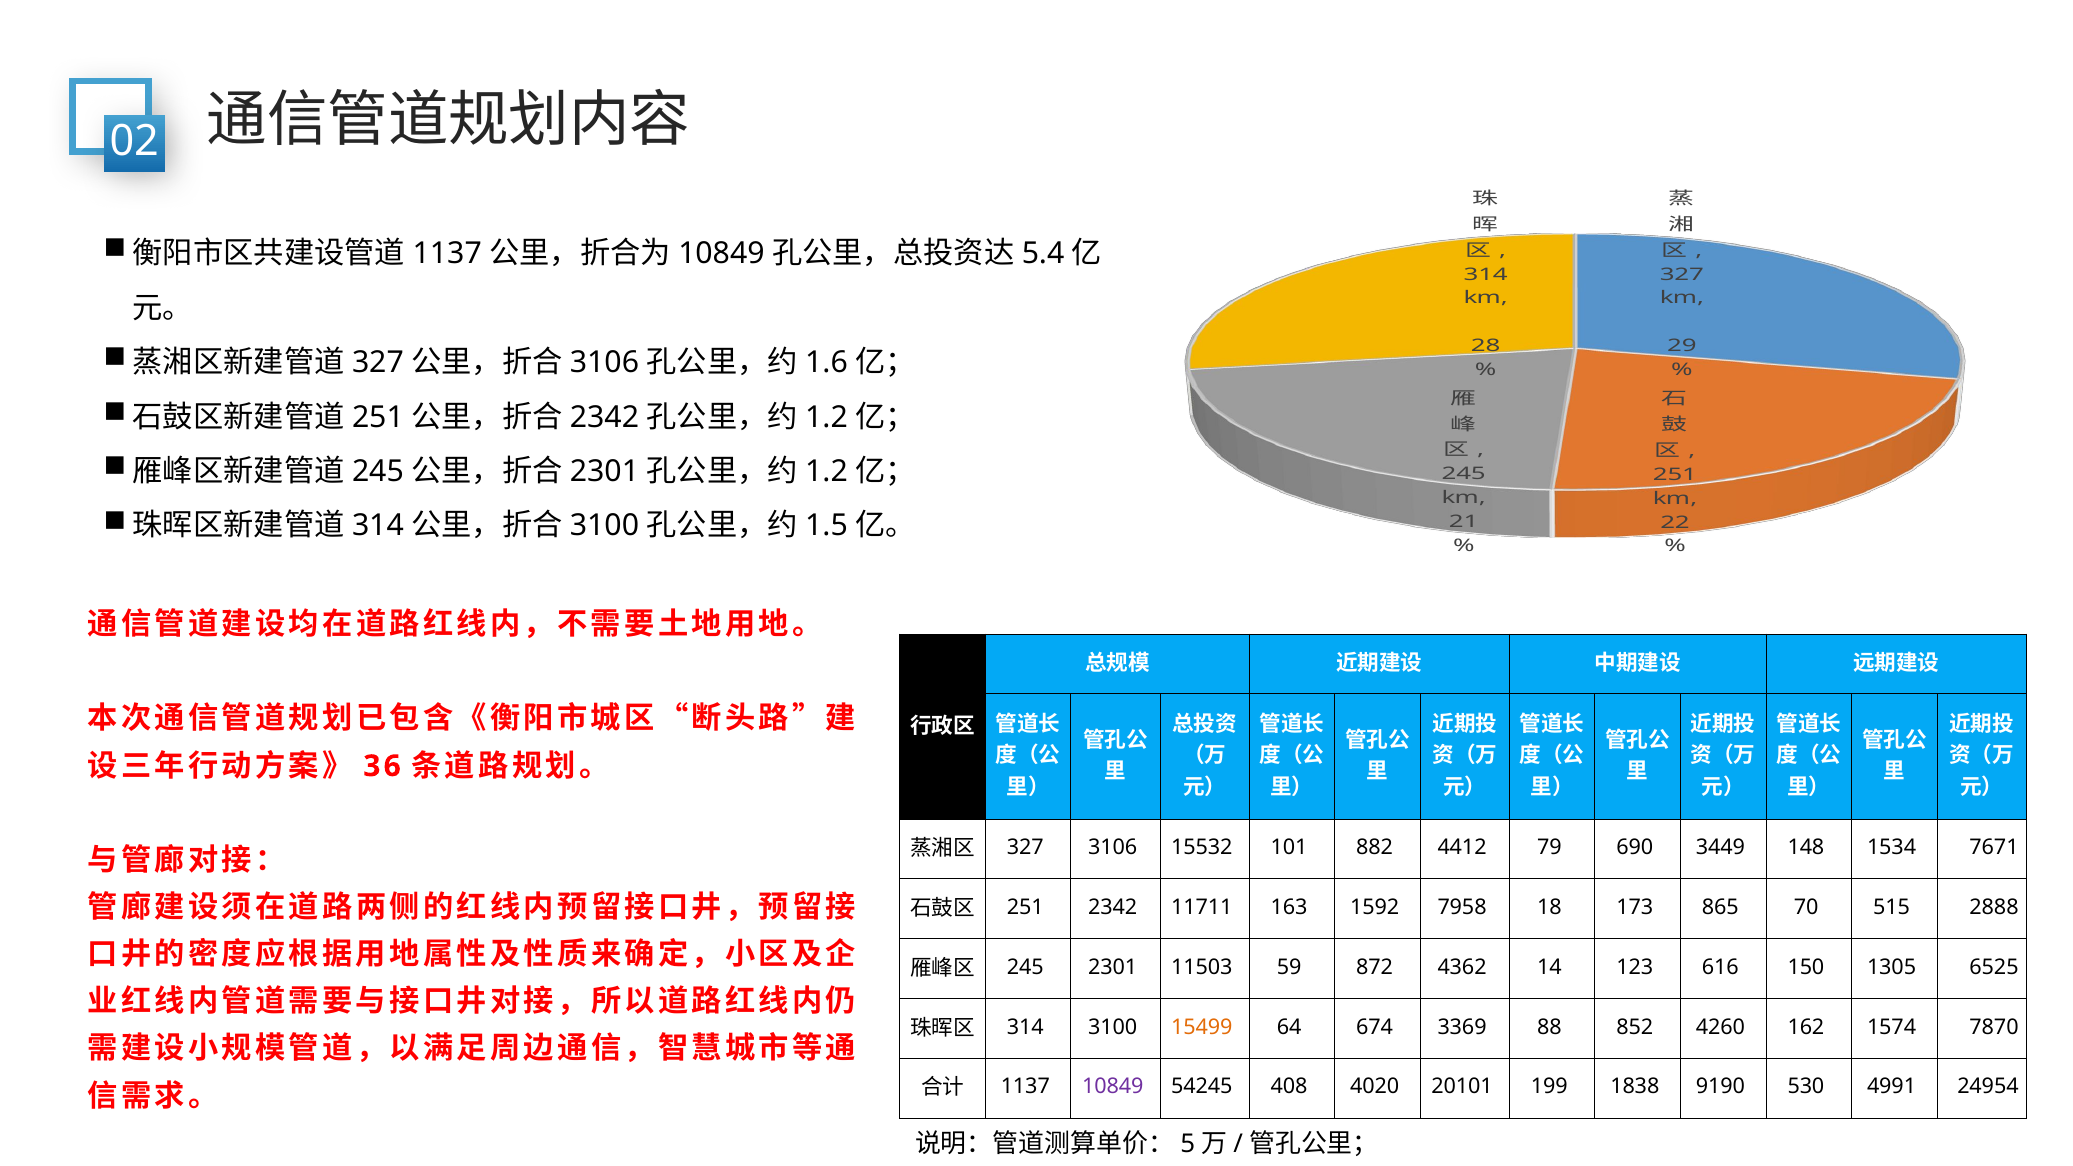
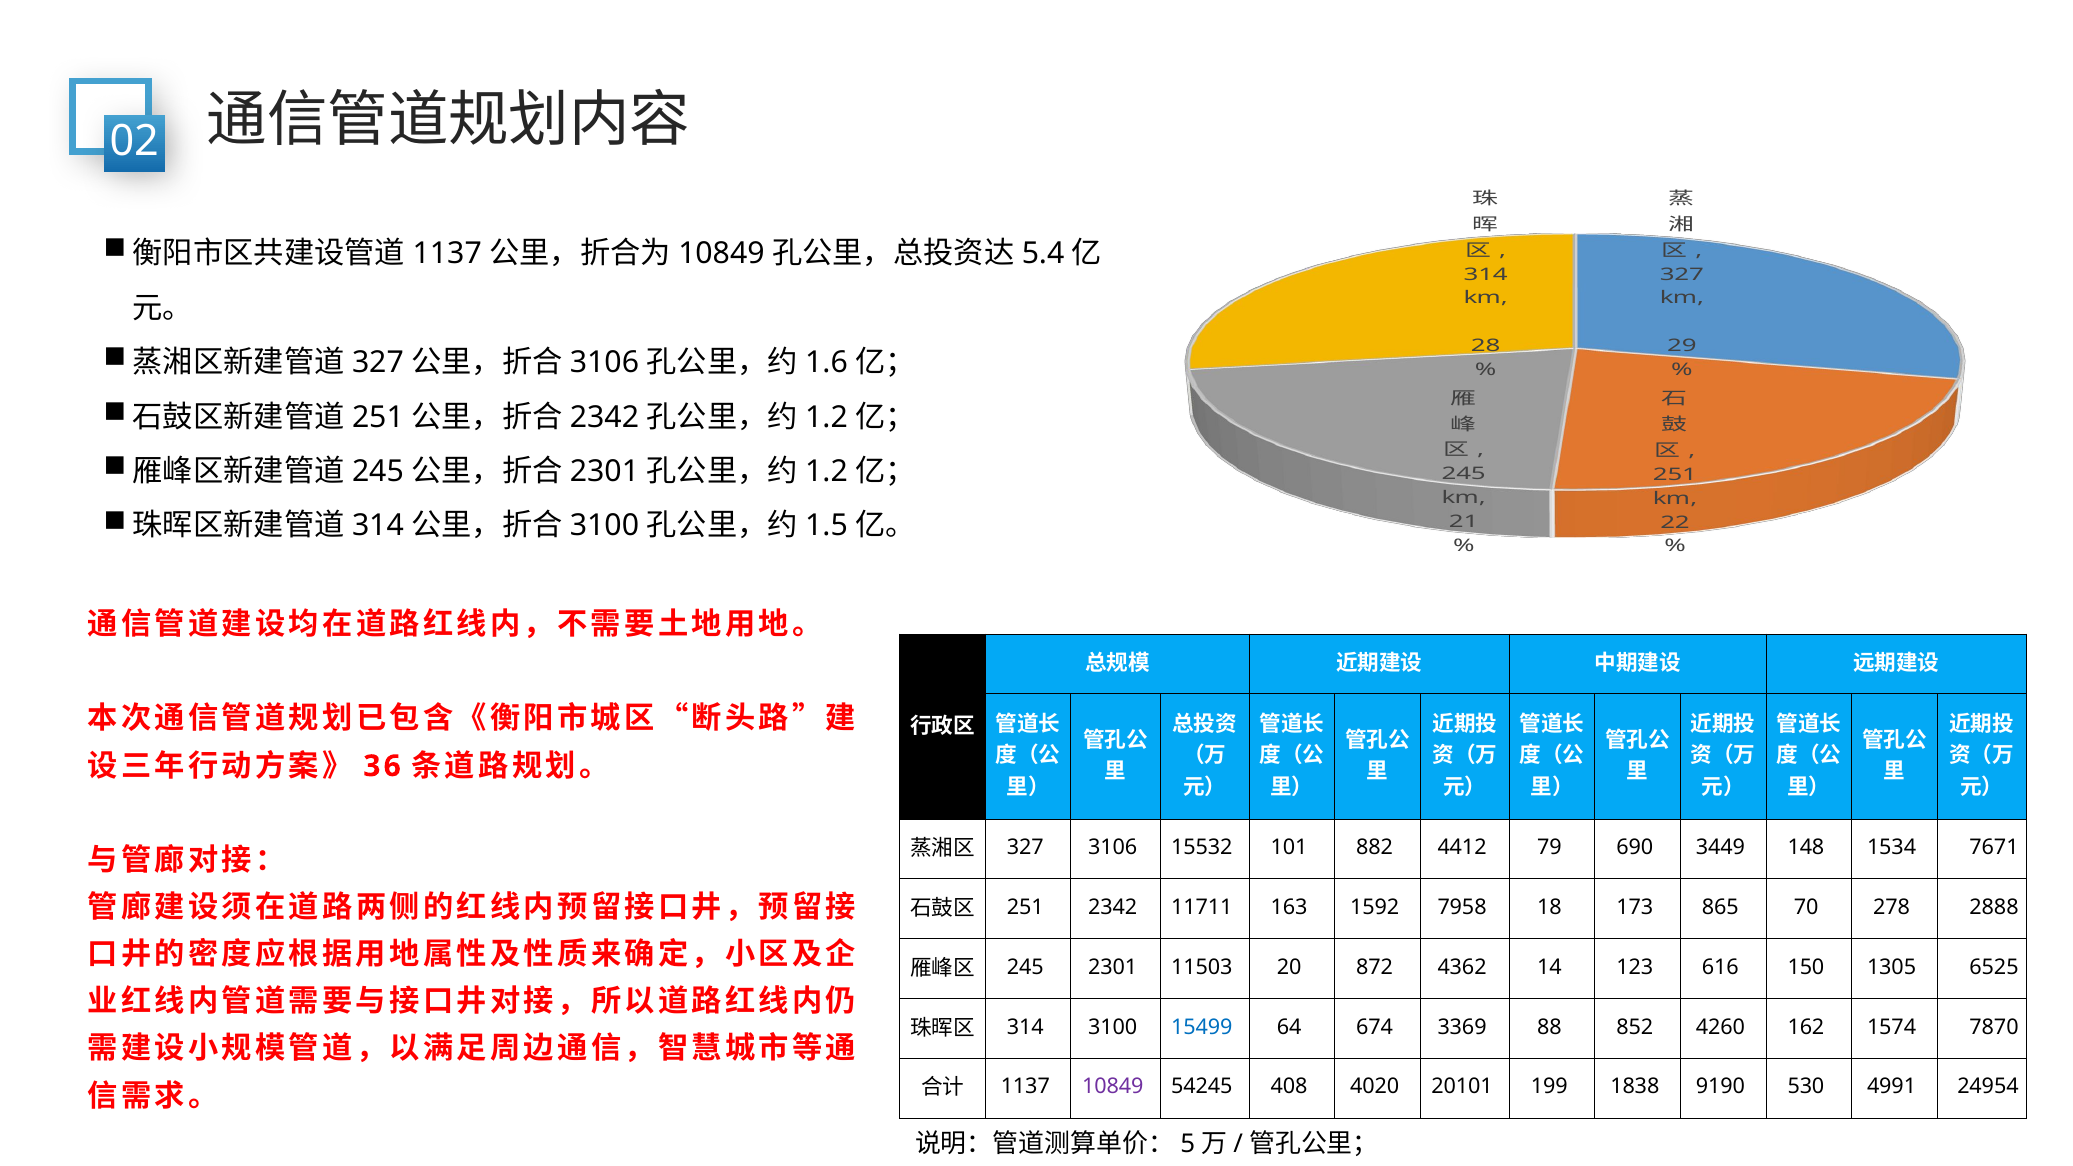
515: 515 -> 278 (1892, 907)
59: 59 -> 20 (1289, 967)
15499 colour: orange -> blue (1202, 1027)
